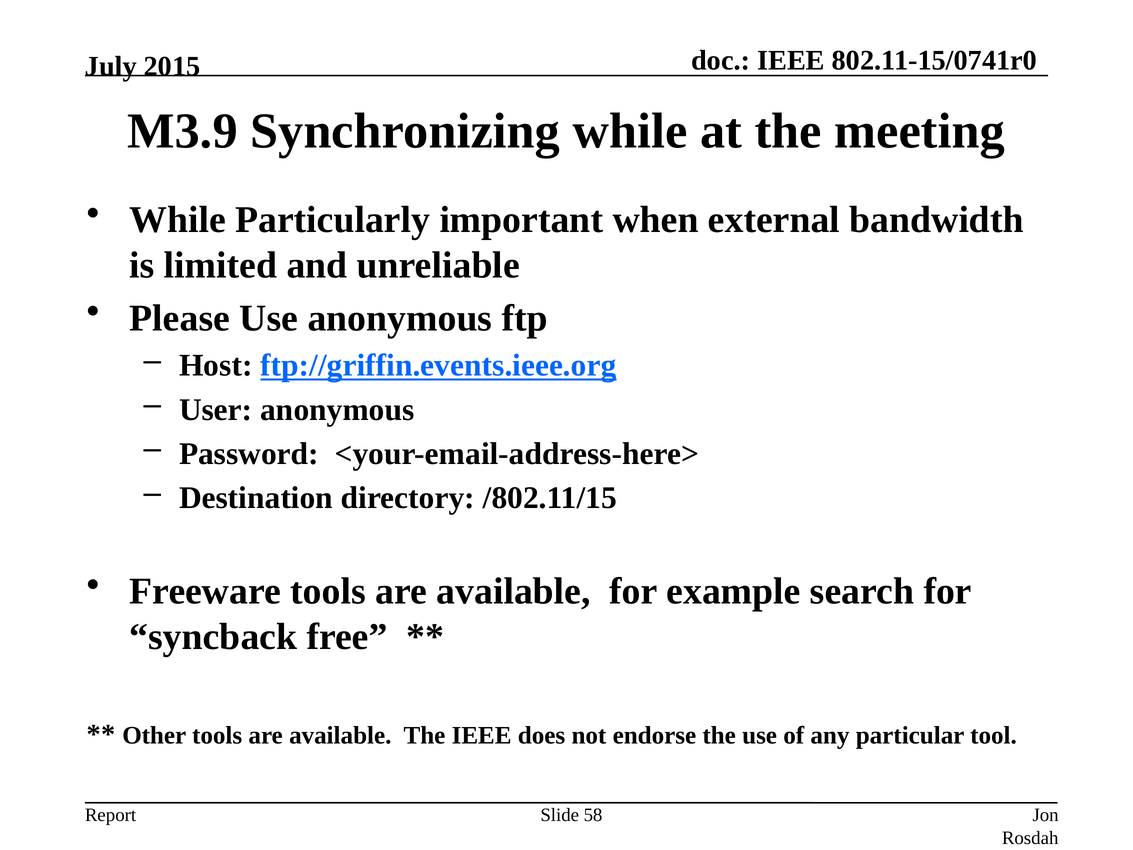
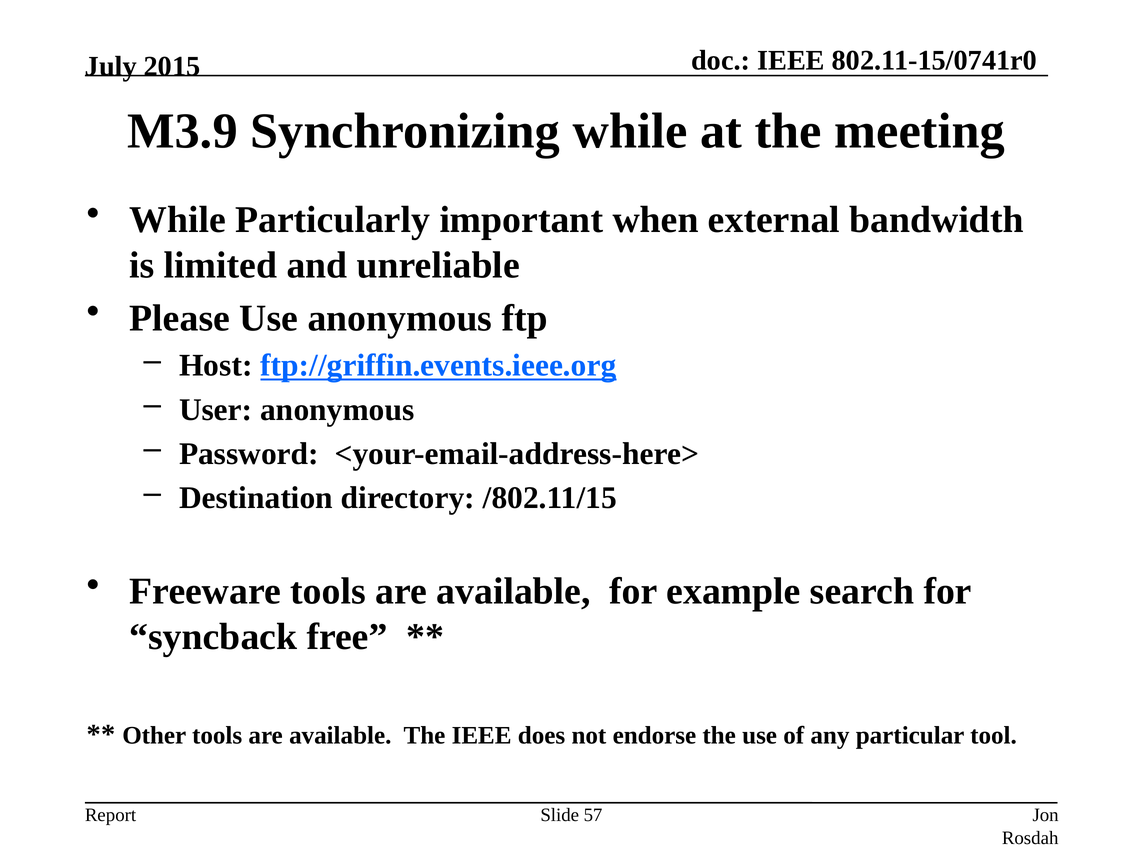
58: 58 -> 57 (593, 815)
